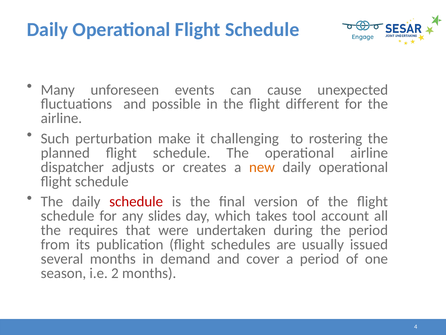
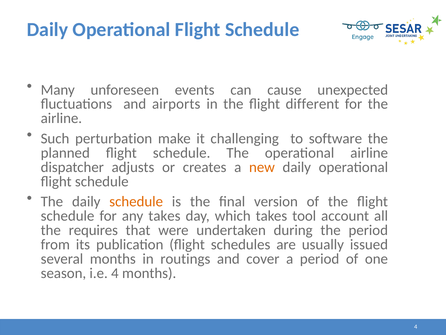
possible: possible -> airports (176, 104)
rostering: rostering -> software (335, 138)
schedule colour: red -> orange (136, 201)
any slides: slides -> takes (164, 216)
demand: demand -> routings (185, 259)
i.e 2: 2 -> 4 (115, 273)
